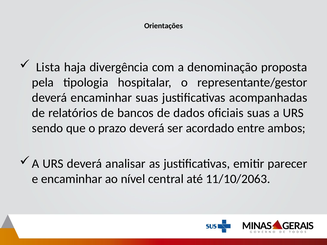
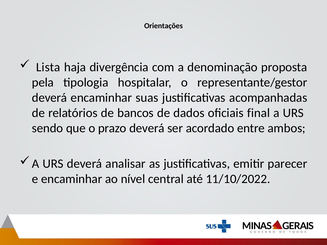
oficiais suas: suas -> final (258, 113)
11/10/2063: 11/10/2063 -> 11/10/2022 (238, 179)
